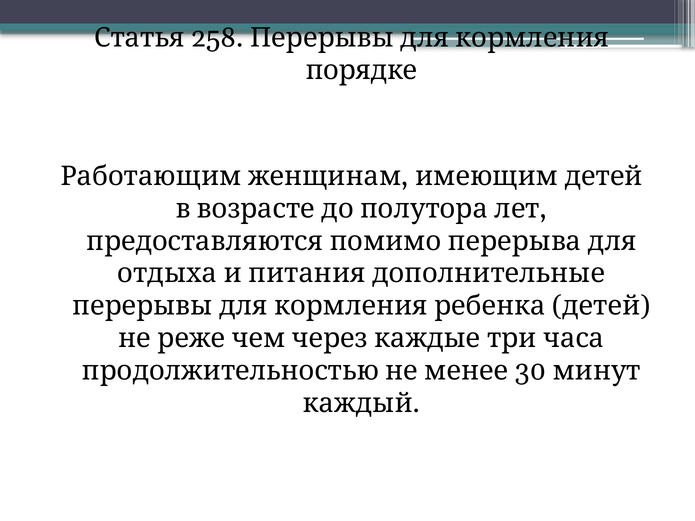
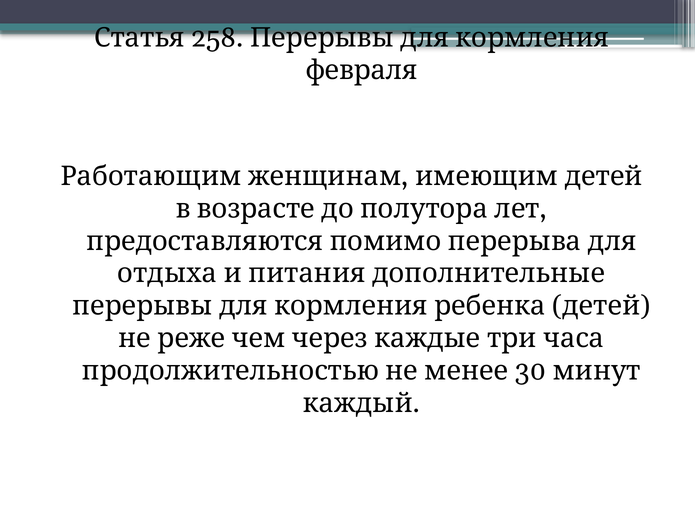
порядке: порядке -> февраля (362, 70)
